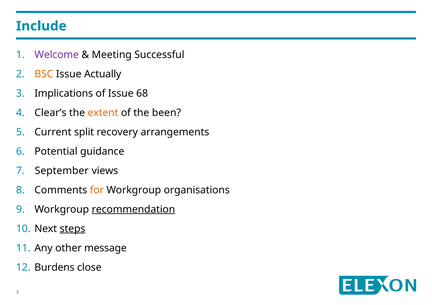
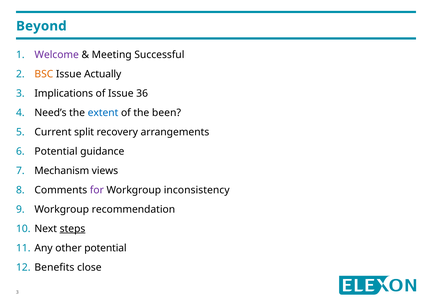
Include: Include -> Beyond (41, 26)
68: 68 -> 36 (142, 94)
Clear’s: Clear’s -> Need’s (51, 113)
extent colour: orange -> blue (103, 113)
September: September -> Mechanism (62, 171)
for colour: orange -> purple (97, 190)
organisations: organisations -> inconsistency (197, 190)
recommendation underline: present -> none (133, 210)
other message: message -> potential (105, 248)
Burdens: Burdens -> Benefits (54, 268)
